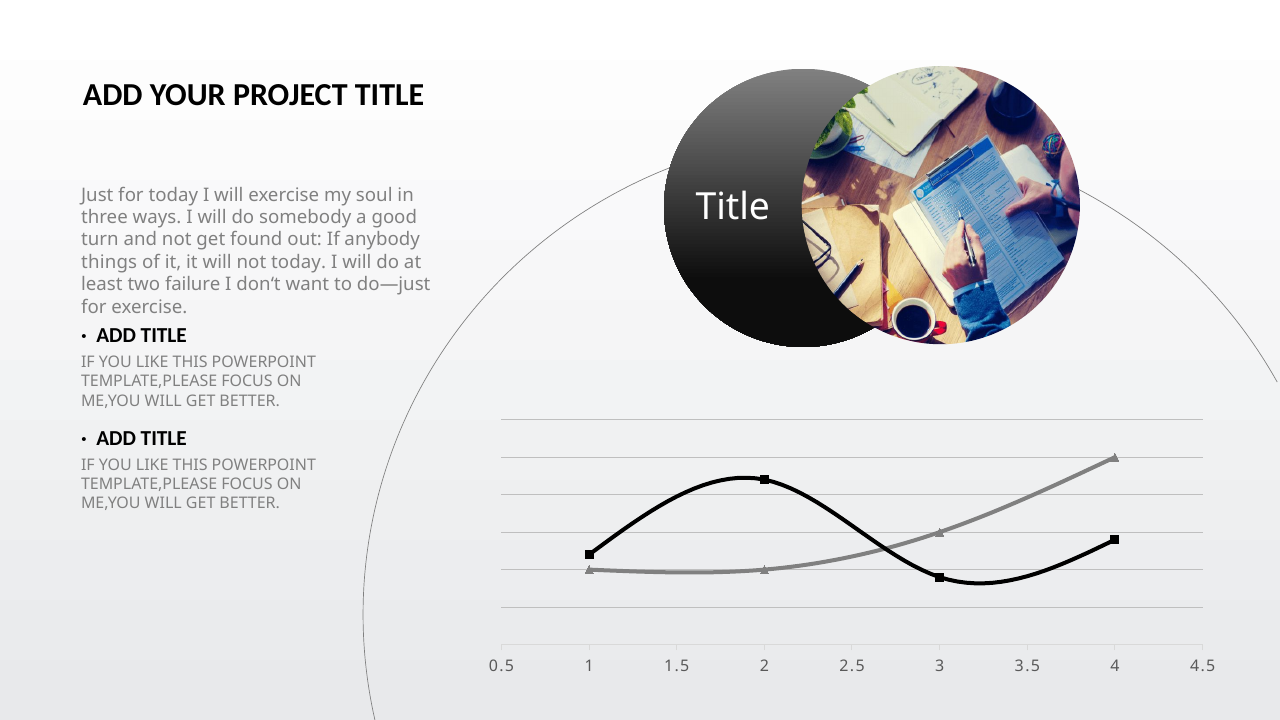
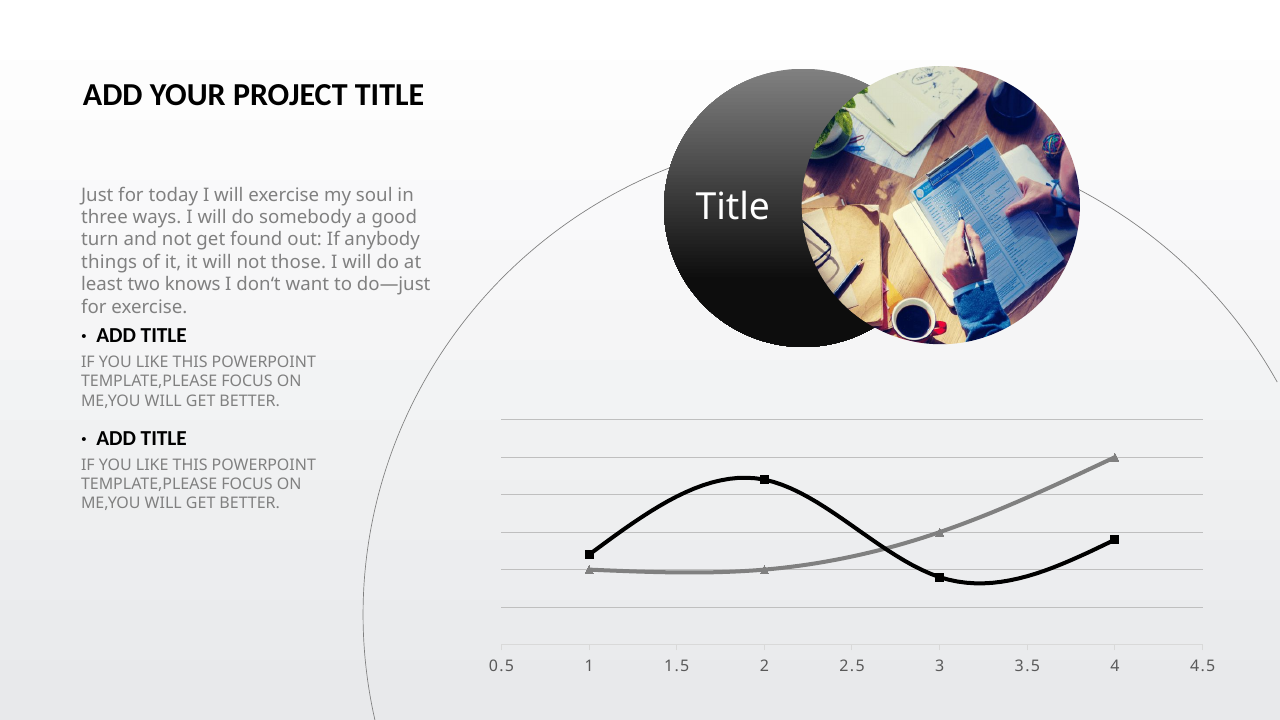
not today: today -> those (299, 262)
failure: failure -> knows (193, 285)
